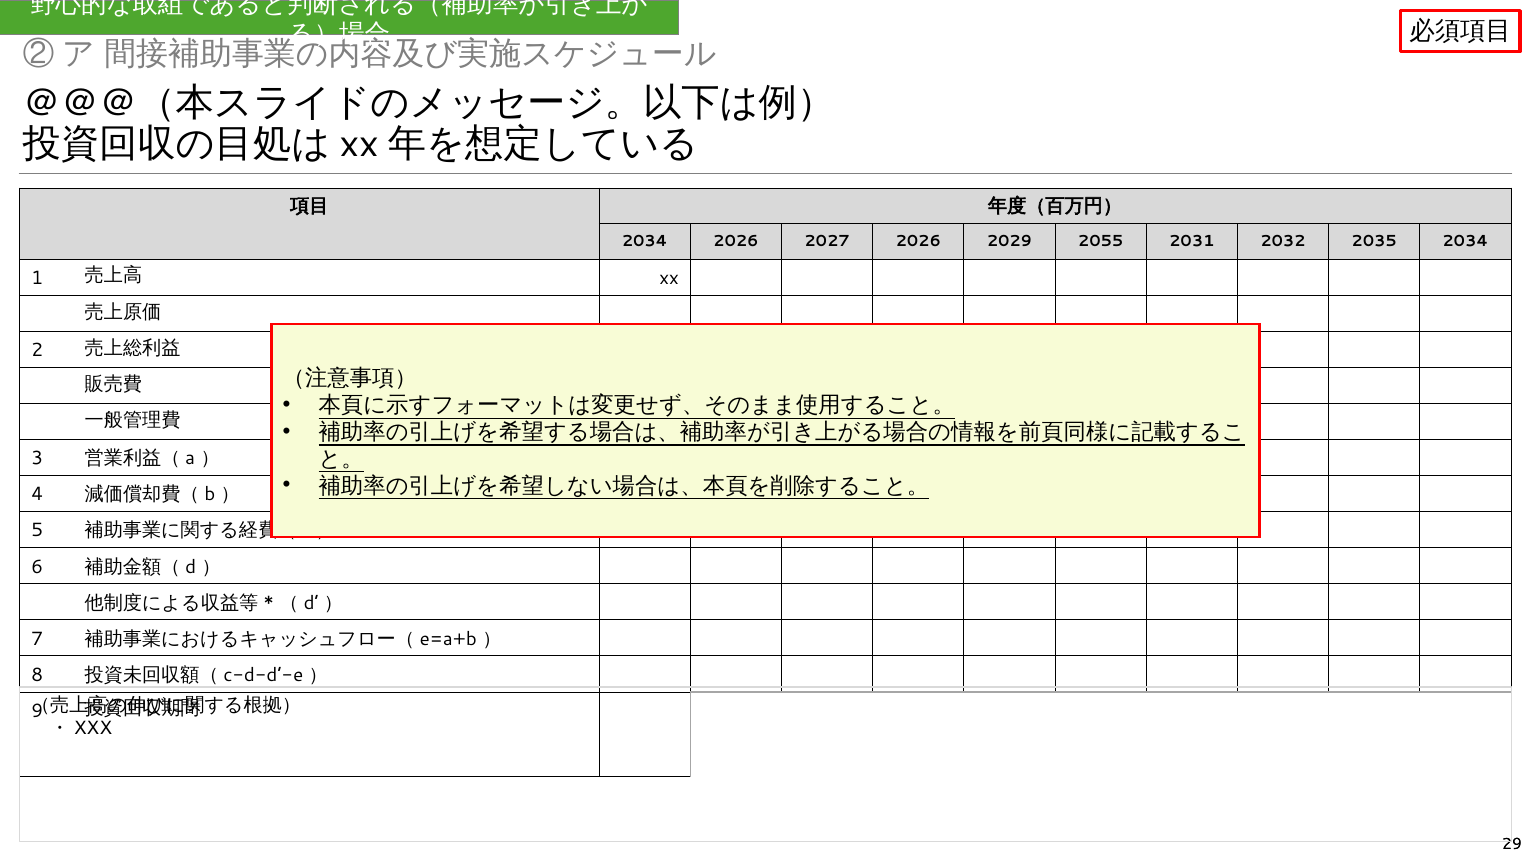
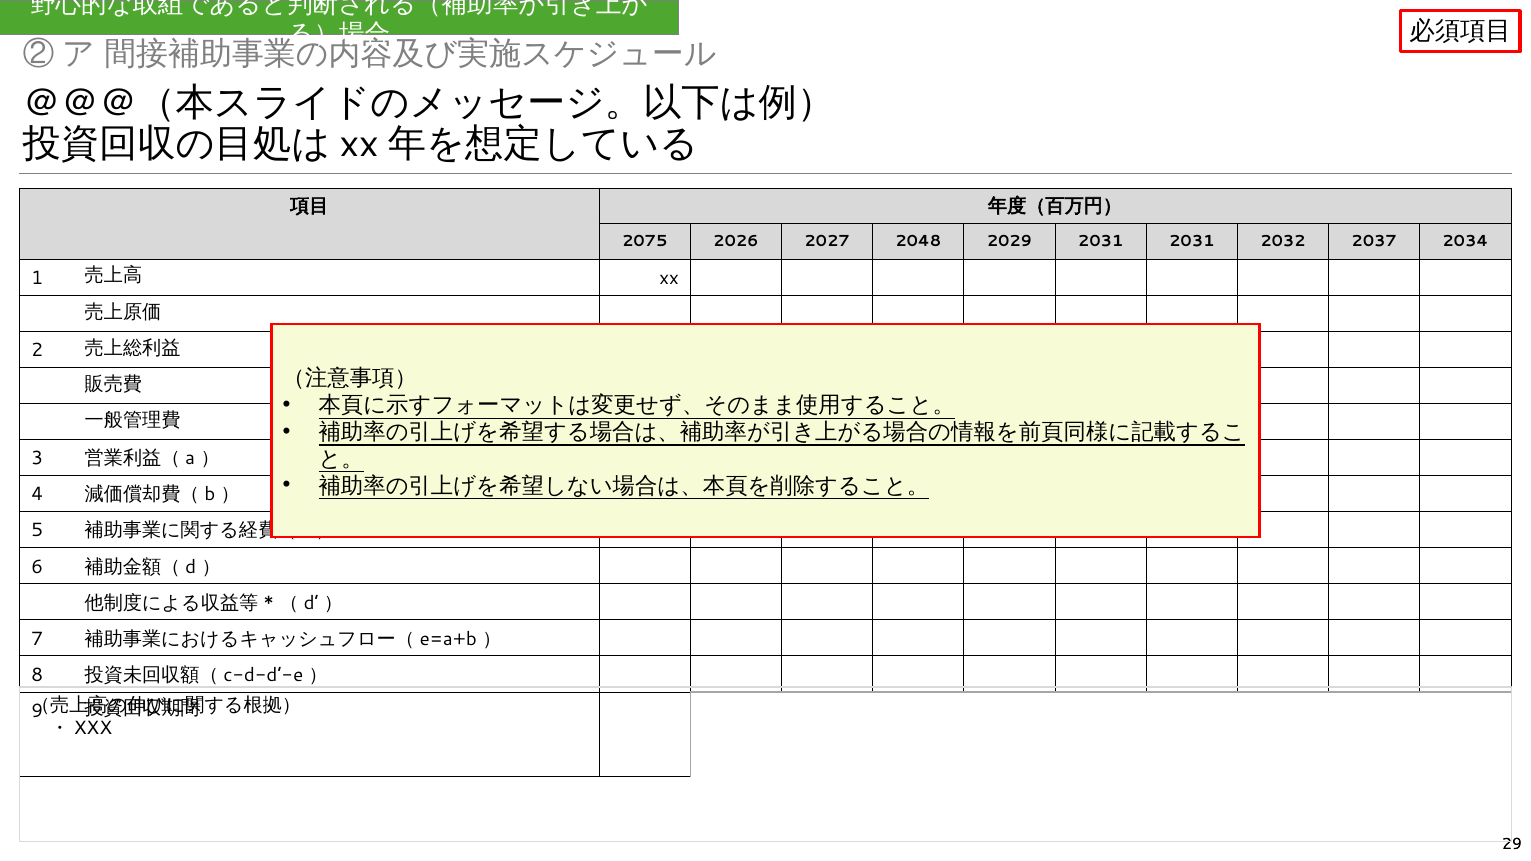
2034: 2034 -> 2075 (645, 241)
2027 2026: 2026 -> 2048 (918, 241)
2029 2055: 2055 -> 2031 (1101, 241)
2035: 2035 -> 2037 (1374, 241)
